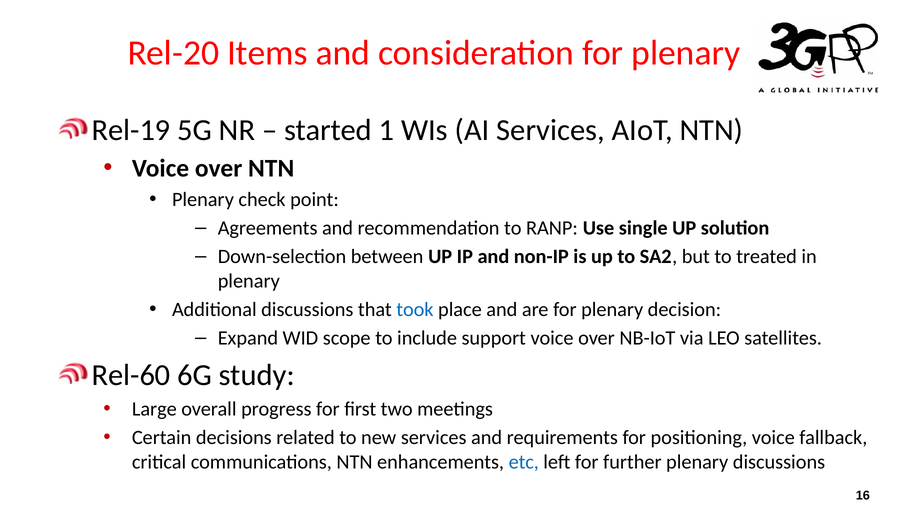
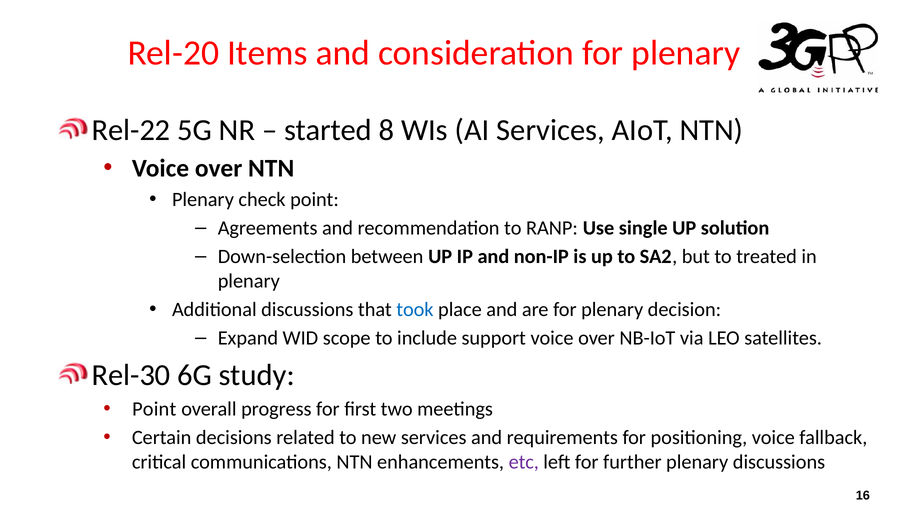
Rel-19: Rel-19 -> Rel-22 (131, 130)
1: 1 -> 8 (387, 130)
Rel-60: Rel-60 -> Rel-30 (131, 376)
Large: Large -> Point (154, 409)
etc colour: blue -> purple (524, 462)
